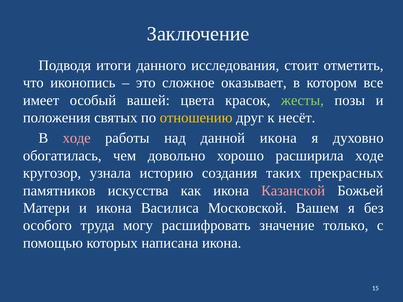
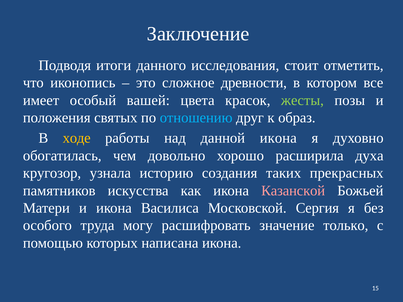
оказывает: оказывает -> древности (254, 83)
отношению colour: yellow -> light blue (196, 118)
несёт: несёт -> образ (297, 118)
ходе colour: pink -> yellow (77, 138)
расширила ходе: ходе -> духа (369, 156)
Вашем: Вашем -> Сергия (317, 208)
